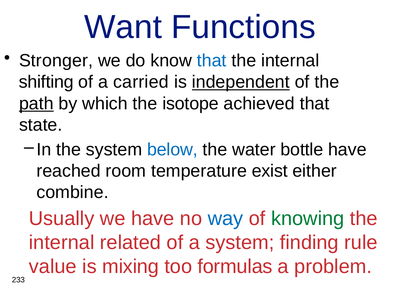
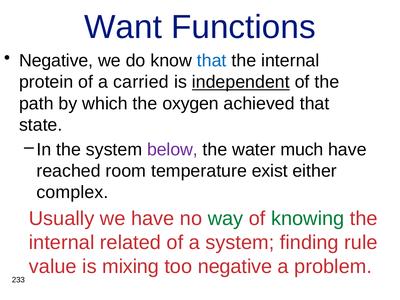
Stronger: Stronger -> Negative (56, 61)
shifting: shifting -> protein (46, 82)
path underline: present -> none (36, 103)
isotope: isotope -> oxygen (191, 103)
below colour: blue -> purple (172, 150)
bottle: bottle -> much (302, 150)
combine: combine -> complex (72, 192)
way colour: blue -> green (225, 219)
too formulas: formulas -> negative (235, 267)
